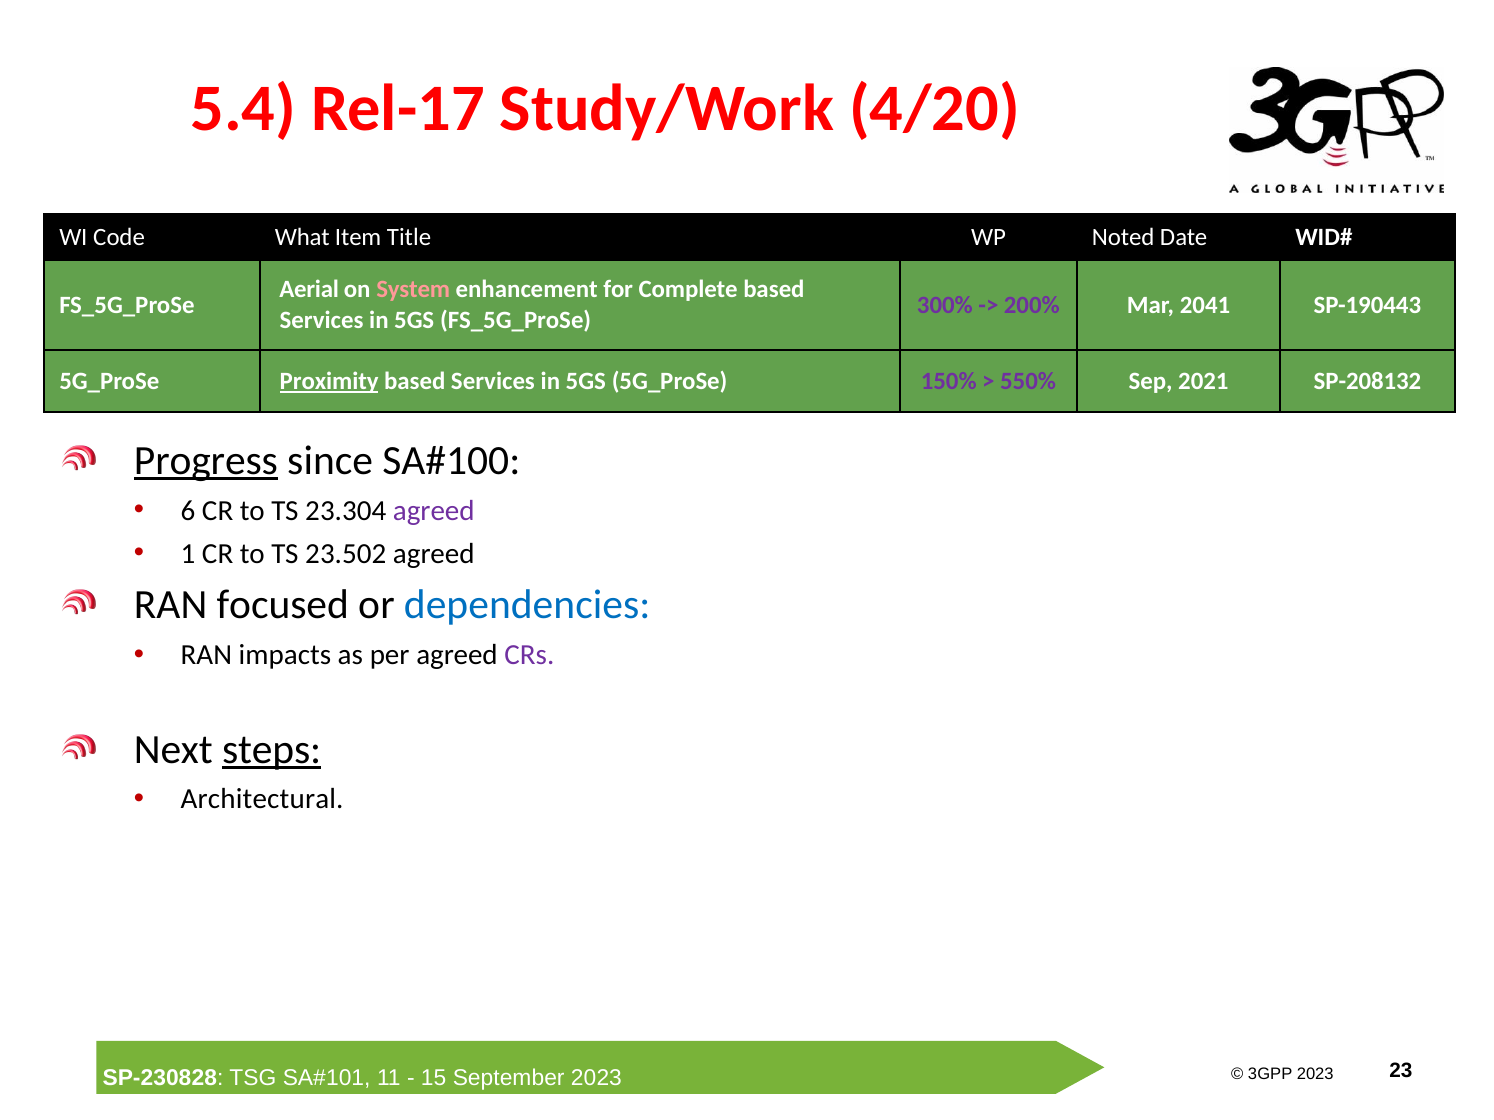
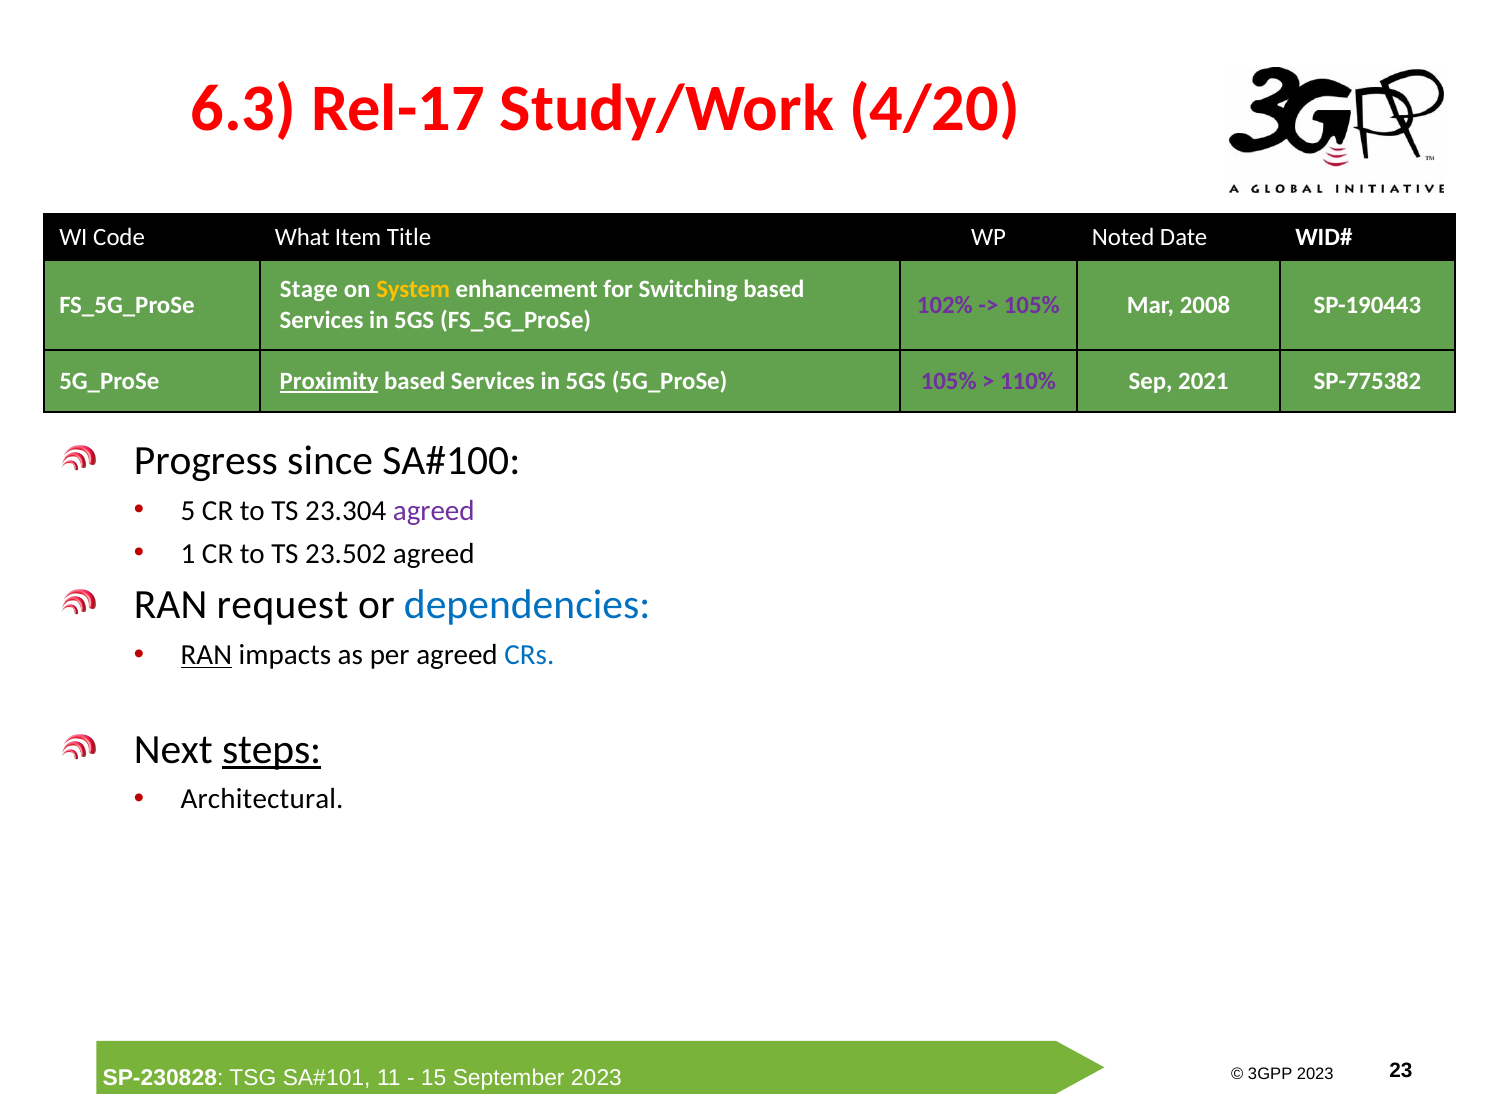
5.4: 5.4 -> 6.3 (243, 109)
Aerial: Aerial -> Stage (309, 290)
System colour: pink -> yellow (413, 290)
Complete: Complete -> Switching (688, 290)
300%: 300% -> 102% (945, 305)
200%: 200% -> 105% (1032, 305)
2041: 2041 -> 2008 (1205, 305)
150%: 150% -> 105% (949, 381)
550%: 550% -> 110% (1028, 381)
SP-208132: SP-208132 -> SP-775382 (1367, 381)
Progress underline: present -> none (206, 461)
6: 6 -> 5 (188, 511)
focused: focused -> request (283, 606)
RAN underline: none -> present (206, 655)
CRs colour: purple -> blue (529, 655)
